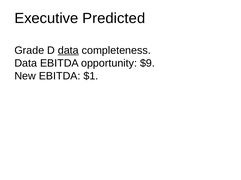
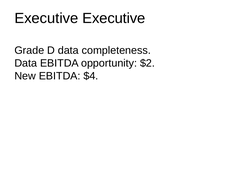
Executive Predicted: Predicted -> Executive (114, 18)
data underline: present -> none (68, 51)
$9: $9 -> $2 (147, 63)
$1: $1 -> $4 (91, 76)
